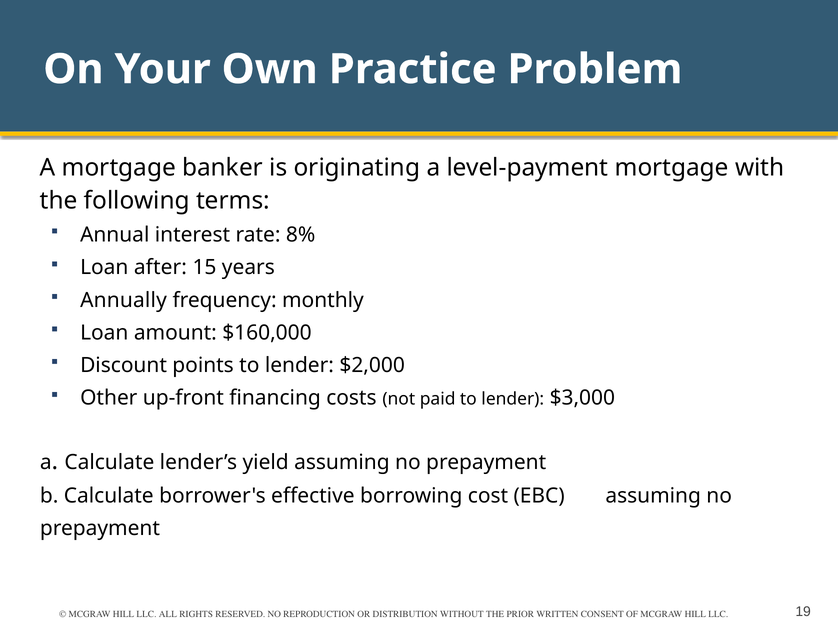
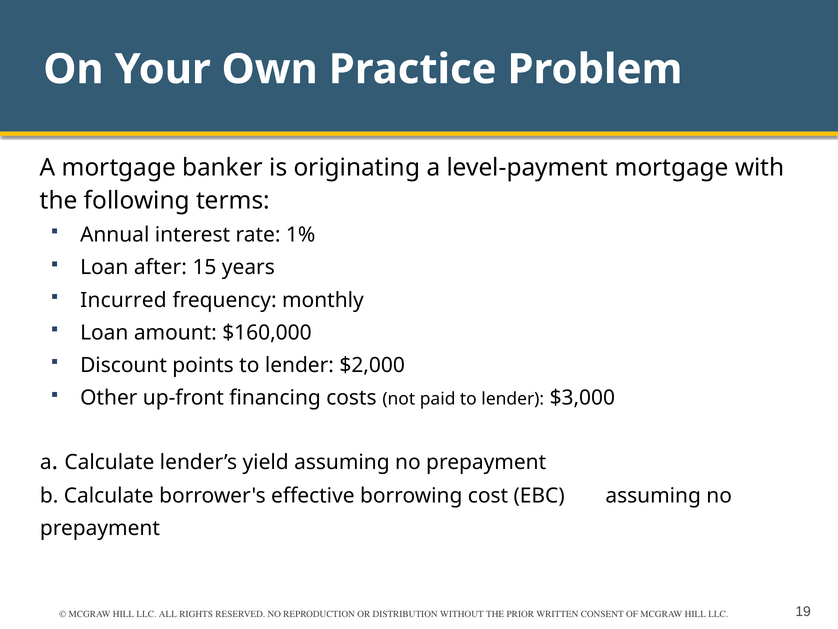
8%: 8% -> 1% (301, 235)
Annually: Annually -> Incurred (123, 300)
